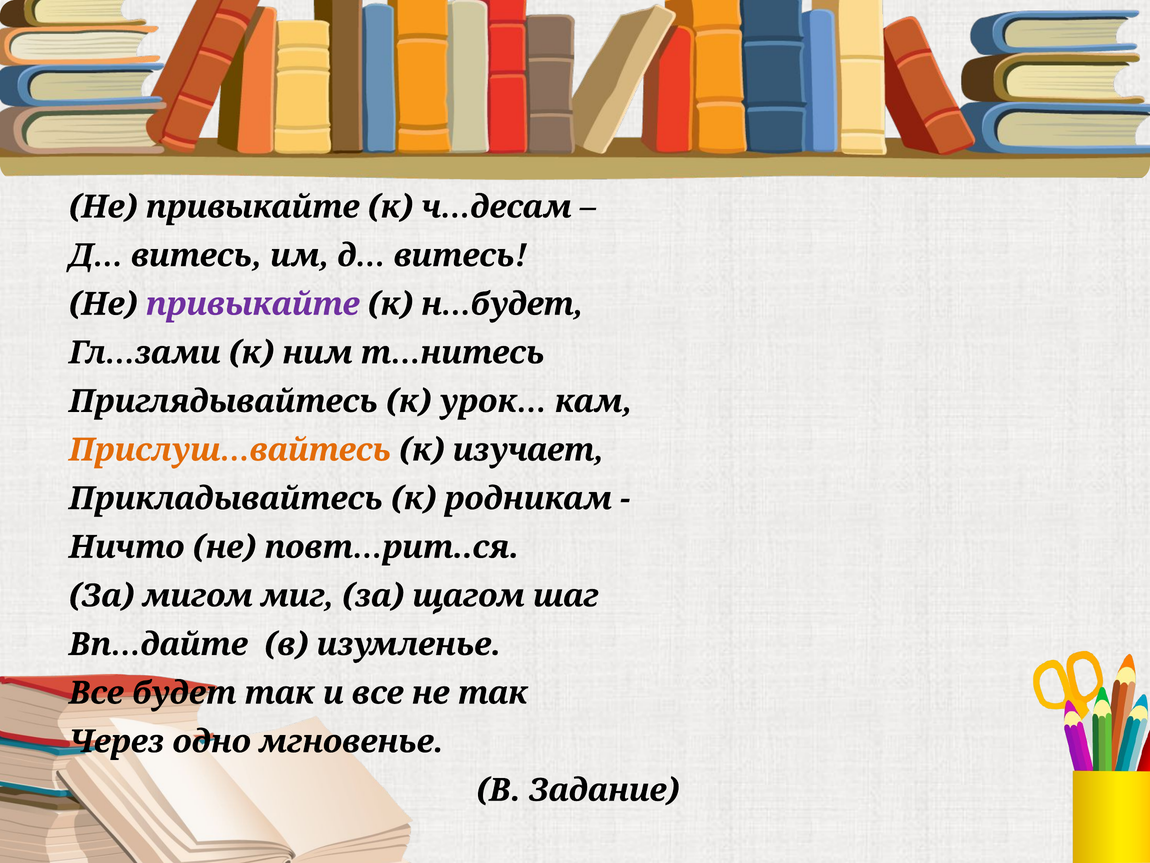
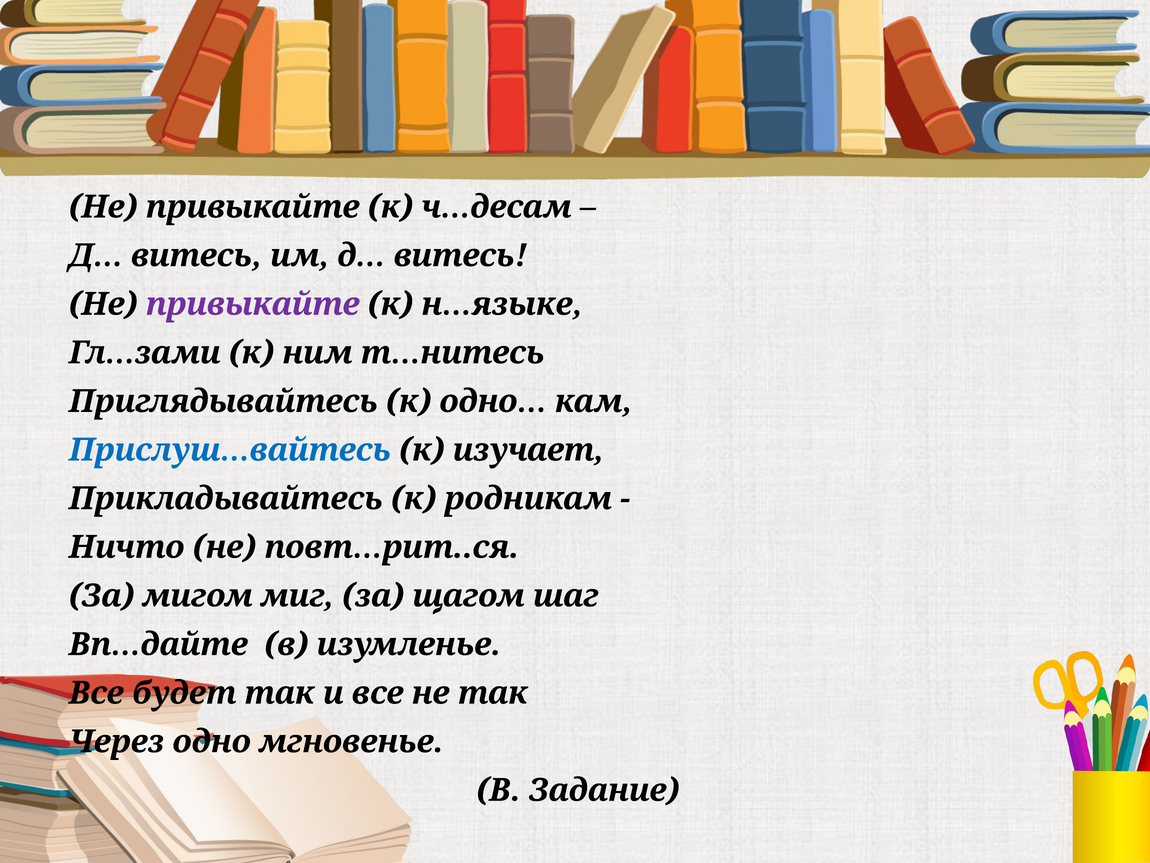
н…будет: н…будет -> н…языке (502, 304)
урок…: урок… -> одно… (493, 401)
Прислуш…вайтесь colour: orange -> blue (230, 450)
